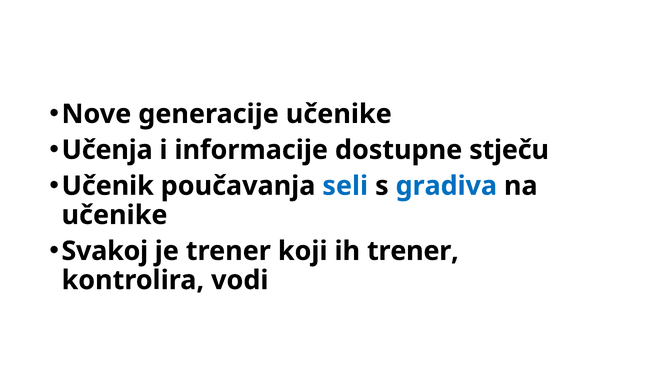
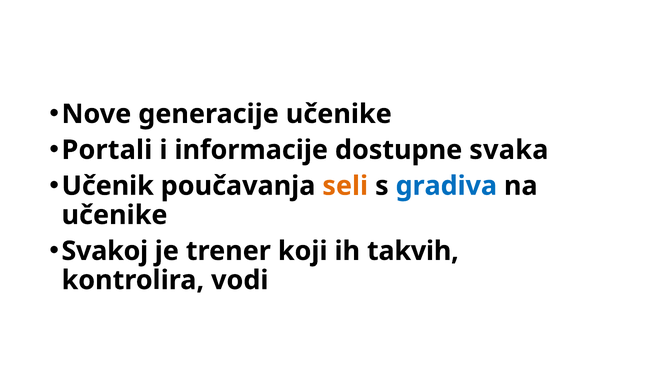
Učenja: Učenja -> Portali (107, 150)
stječu: stječu -> svaka (509, 150)
seli colour: blue -> orange (345, 186)
ih trener: trener -> takvih (413, 251)
